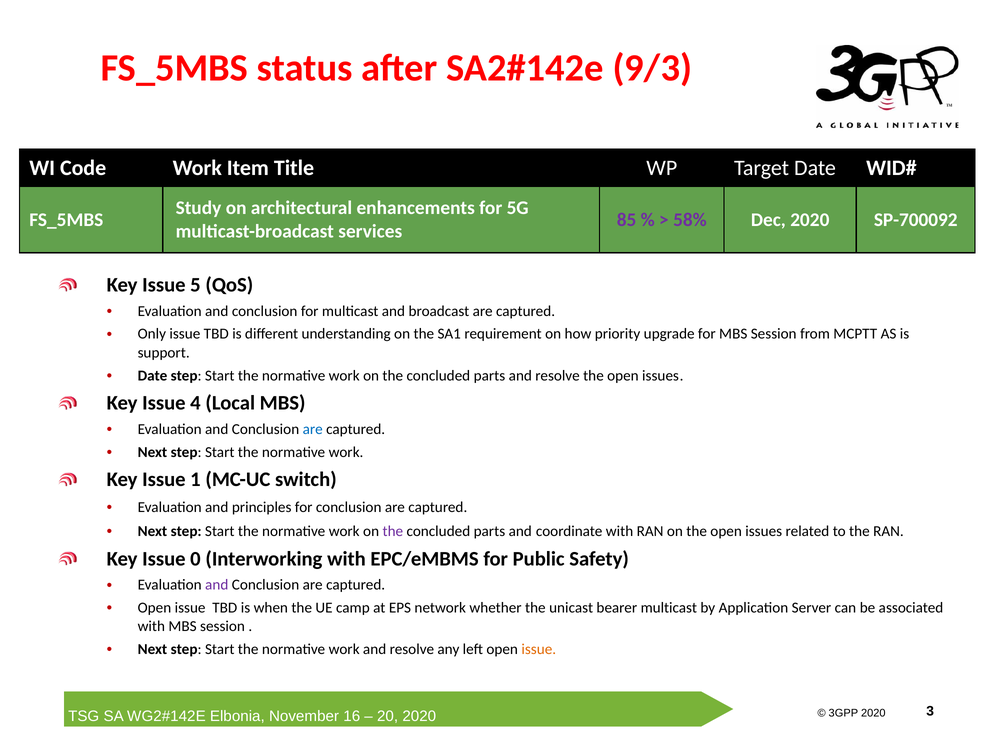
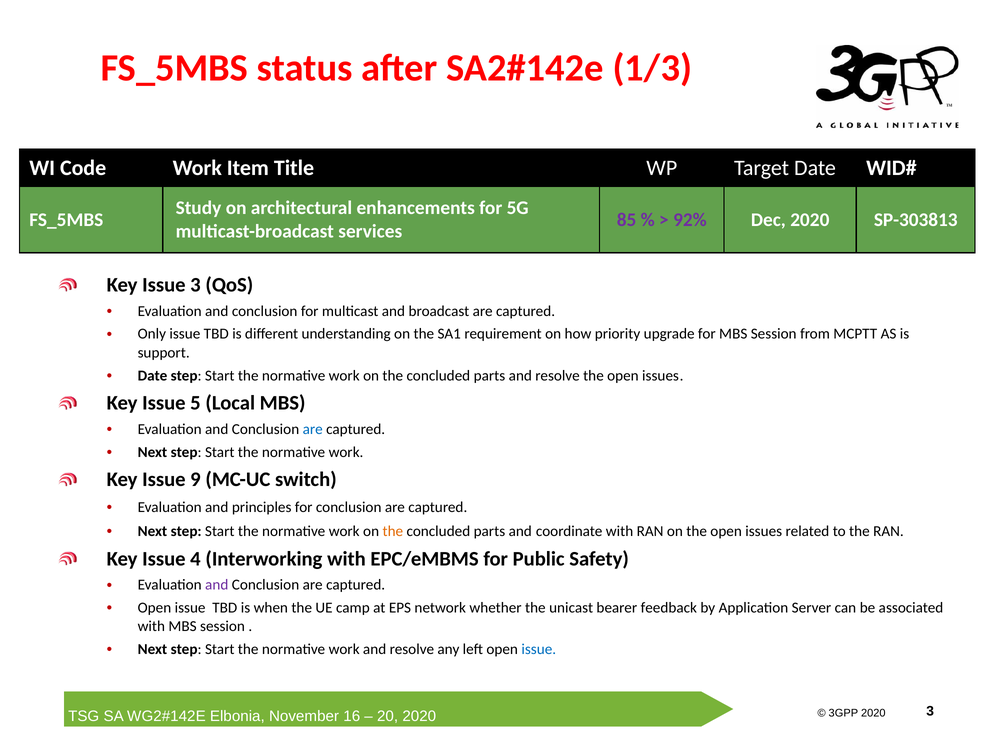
9/3: 9/3 -> 1/3 (652, 68)
58%: 58% -> 92% (690, 220)
SP-700092: SP-700092 -> SP-303813 (916, 220)
Issue 5: 5 -> 3 (195, 285)
4: 4 -> 5 (195, 403)
1: 1 -> 9 (195, 480)
the colour: purple -> orange (393, 531)
0: 0 -> 4 (195, 559)
bearer multicast: multicast -> feedback (669, 608)
issue colour: orange -> blue (539, 649)
